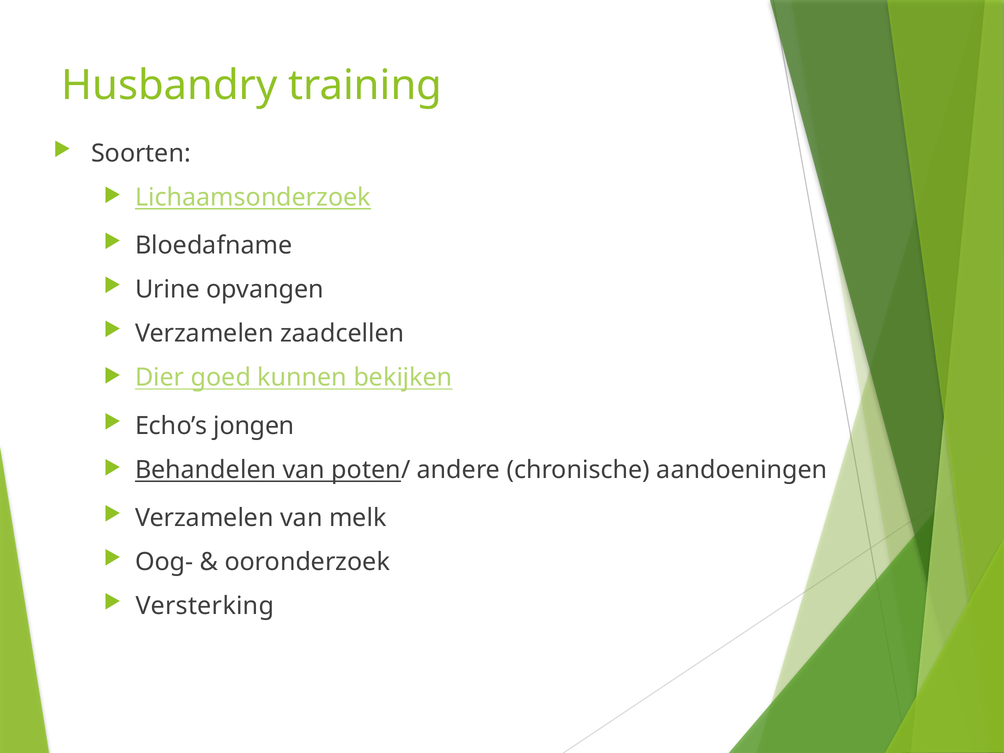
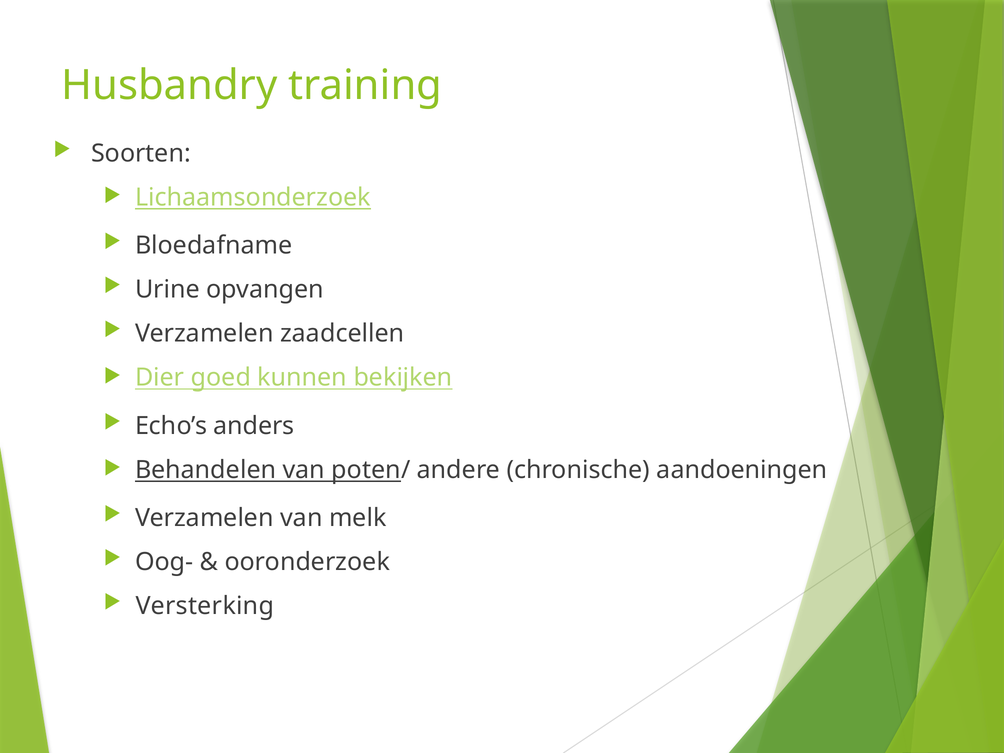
jongen: jongen -> anders (254, 426)
